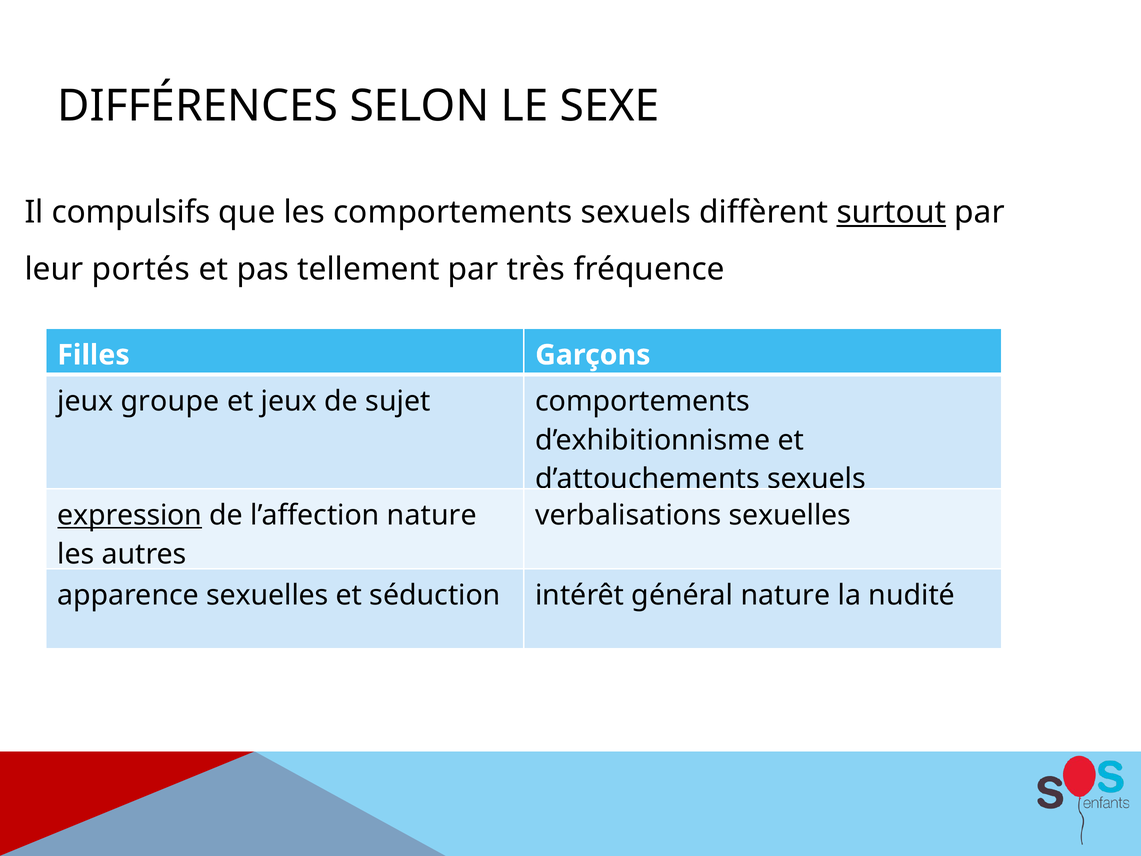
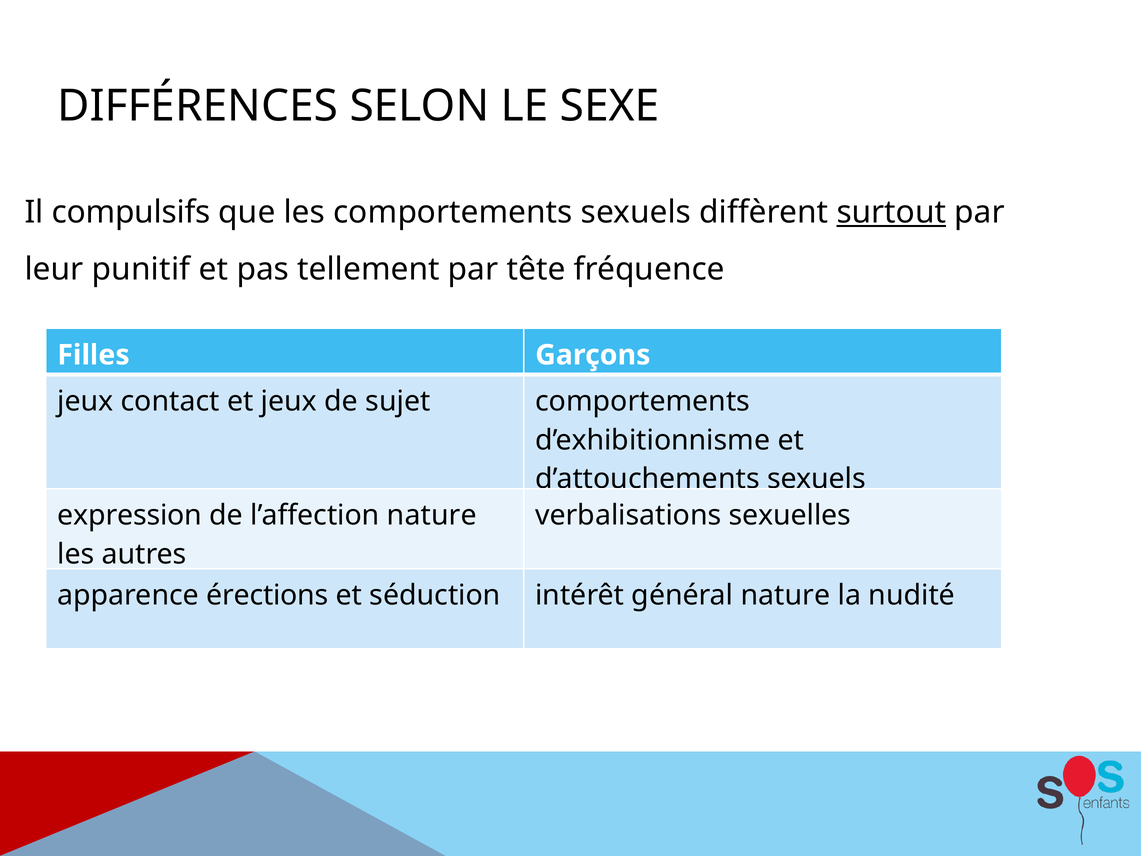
portés: portés -> punitif (141, 269)
très: très -> tête (536, 269)
groupe: groupe -> contact (170, 401)
expression underline: present -> none (130, 515)
apparence sexuelles: sexuelles -> érections (267, 595)
